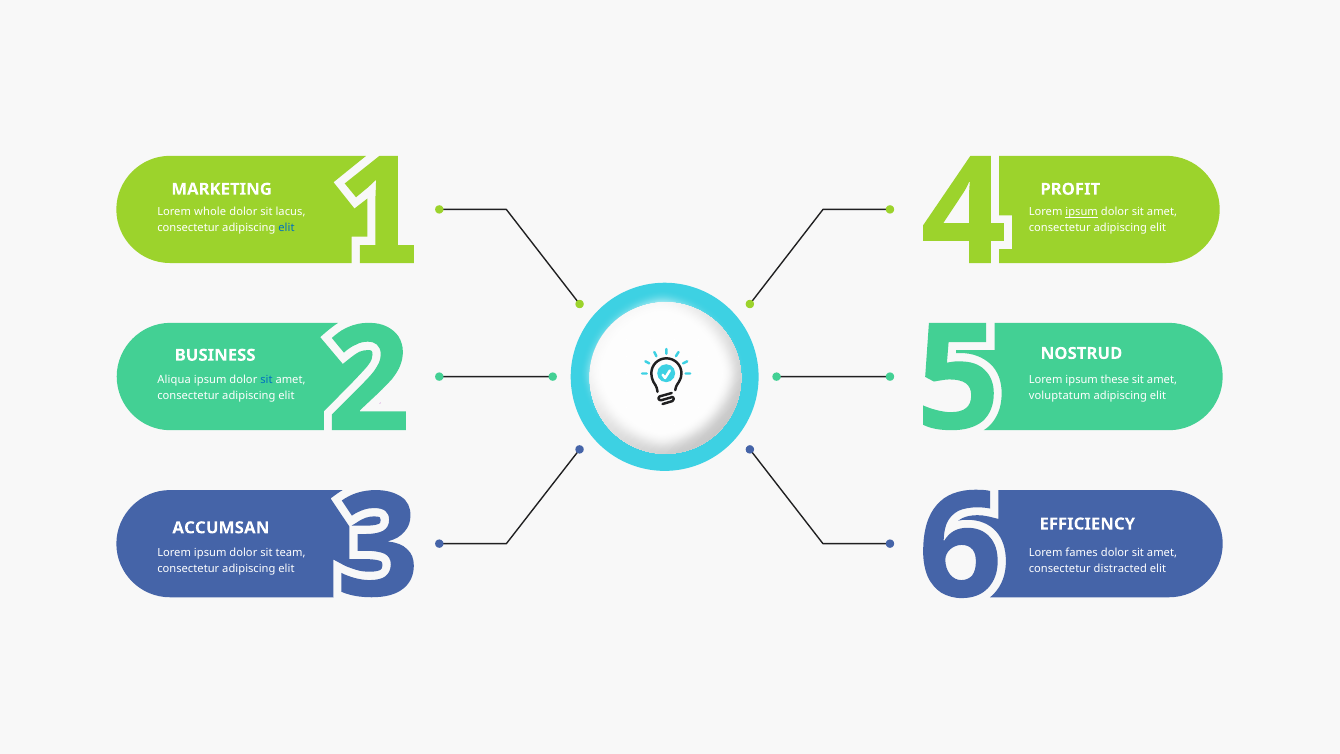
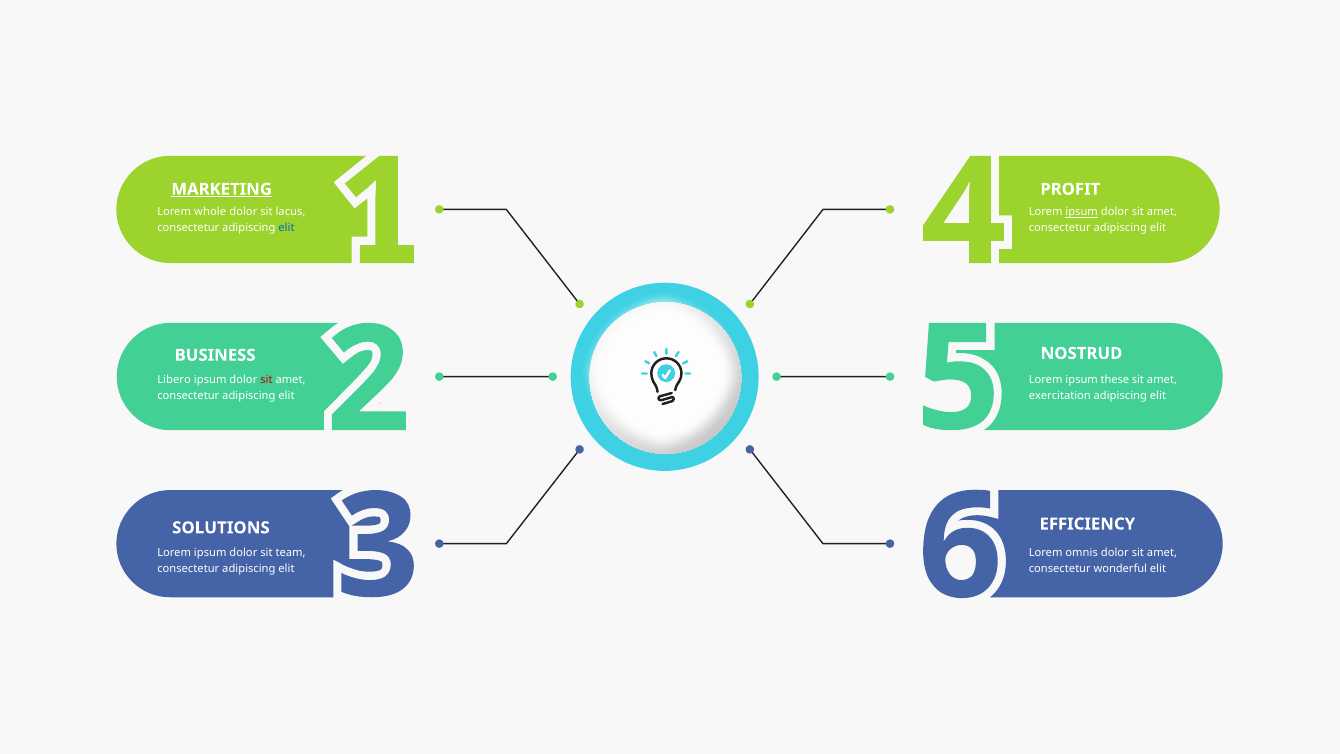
MARKETING underline: none -> present (222, 189)
Aliqua: Aliqua -> Libero (174, 380)
sit colour: blue -> red (266, 380)
voluptatum: voluptatum -> exercitation (1060, 396)
ACCUMSAN: ACCUMSAN -> SOLUTIONS (221, 528)
fames: fames -> omnis (1082, 552)
distracted: distracted -> wonderful (1120, 568)
